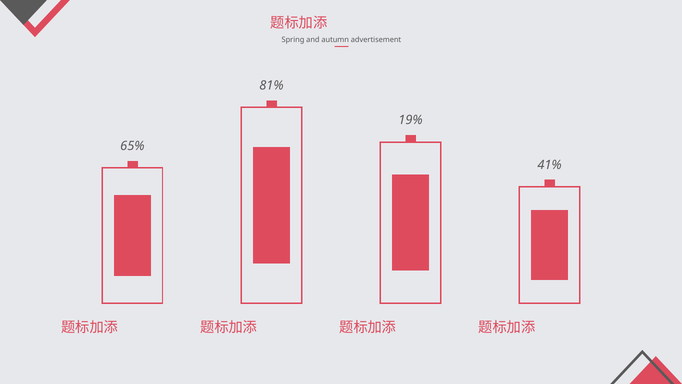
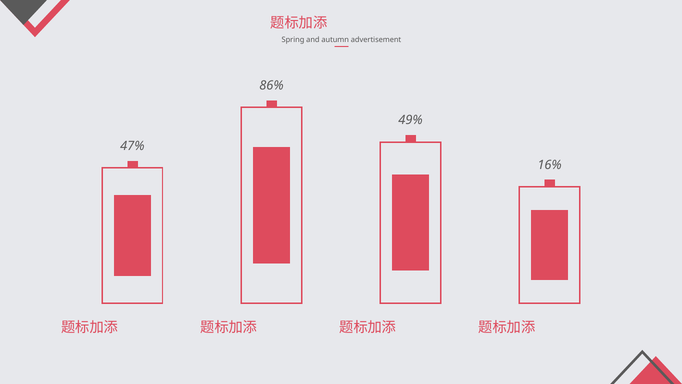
81%: 81% -> 86% (271, 86)
19%: 19% -> 49% (411, 120)
65%: 65% -> 47% (132, 146)
41%: 41% -> 16% (550, 165)
